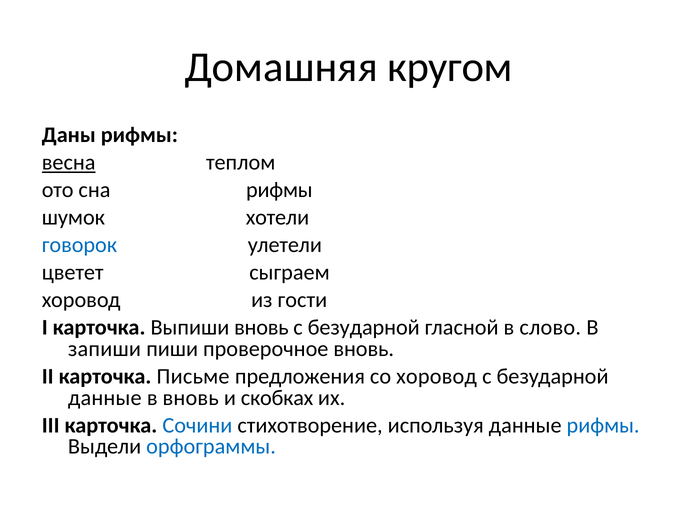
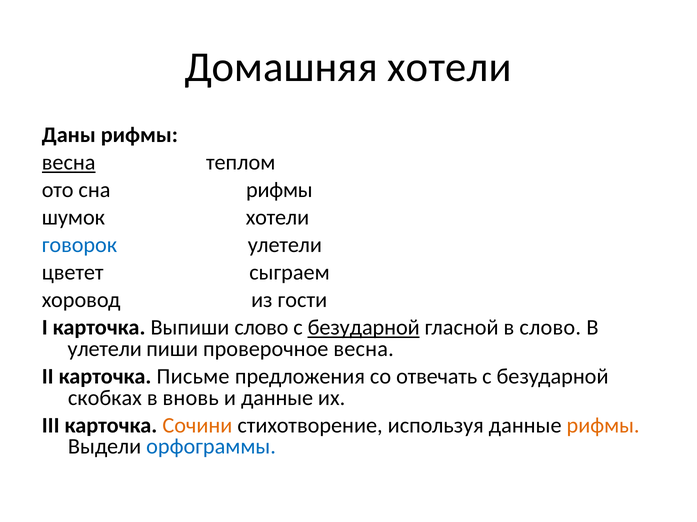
Домашняя кругом: кругом -> хотели (449, 67)
Выпиши вновь: вновь -> слово (261, 328)
безударной underline: none -> present (364, 328)
запиши: запиши -> улетели (105, 349)
проверочное вновь: вновь -> весна (364, 349)
со хоровод: хоровод -> отвечать (437, 377)
данные: данные -> скобках (105, 398)
и скобках: скобках -> данные (277, 398)
Сочини colour: blue -> orange (197, 426)
рифмы colour: blue -> orange (603, 426)
